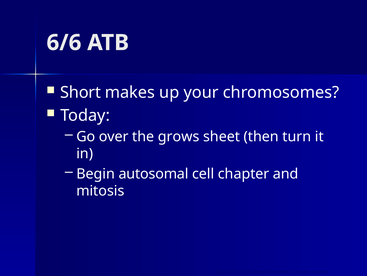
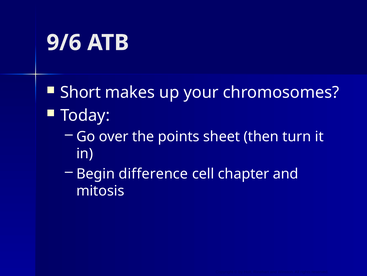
6/6: 6/6 -> 9/6 (64, 43)
grows: grows -> points (179, 136)
autosomal: autosomal -> difference (153, 173)
